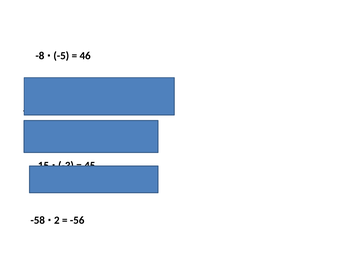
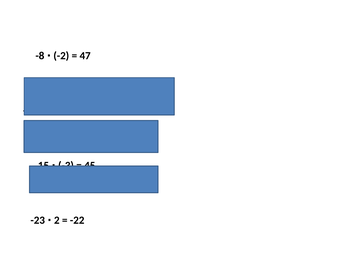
-5: -5 -> -2 (61, 56)
46: 46 -> 47 (85, 56)
-58: -58 -> -23 (38, 220)
-56: -56 -> -22 (77, 220)
